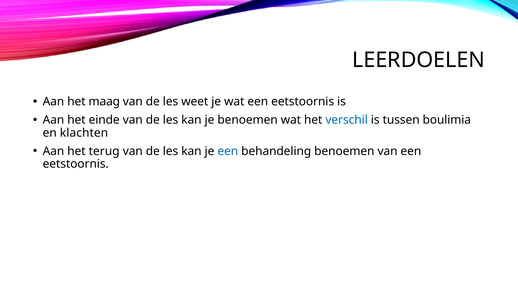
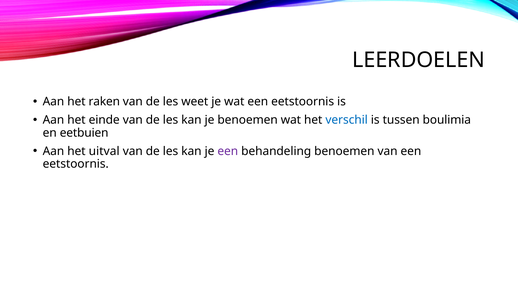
maag: maag -> raken (104, 102)
klachten: klachten -> eetbuien (84, 133)
terug: terug -> uitval (104, 151)
een colour: blue -> purple (228, 151)
